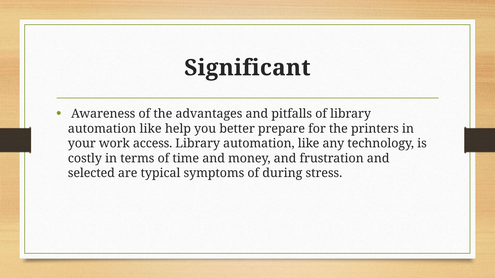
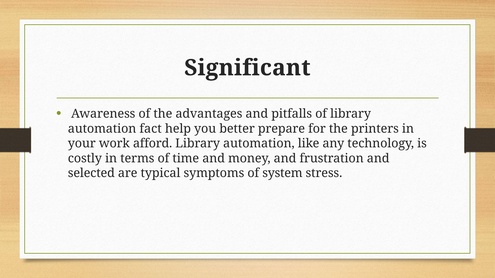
like: like -> fact (151, 129)
access: access -> afford (153, 144)
during: during -> system (282, 173)
